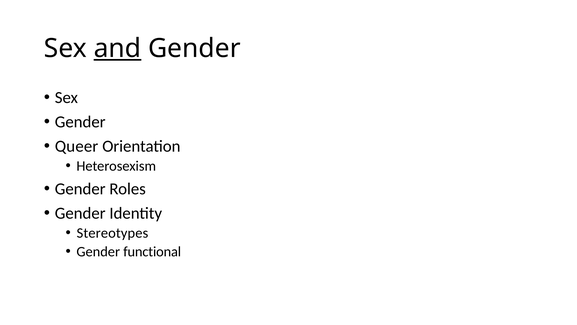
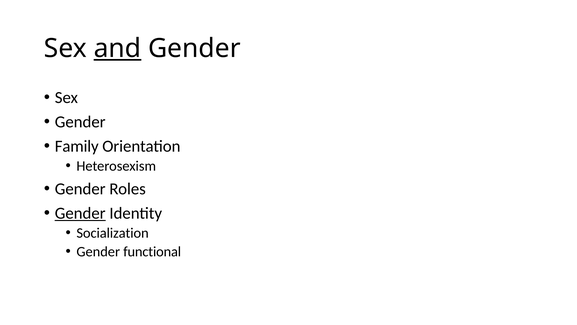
Queer: Queer -> Family (77, 146)
Gender underline: none -> present (80, 213)
Stereotypes: Stereotypes -> Socialization (113, 233)
